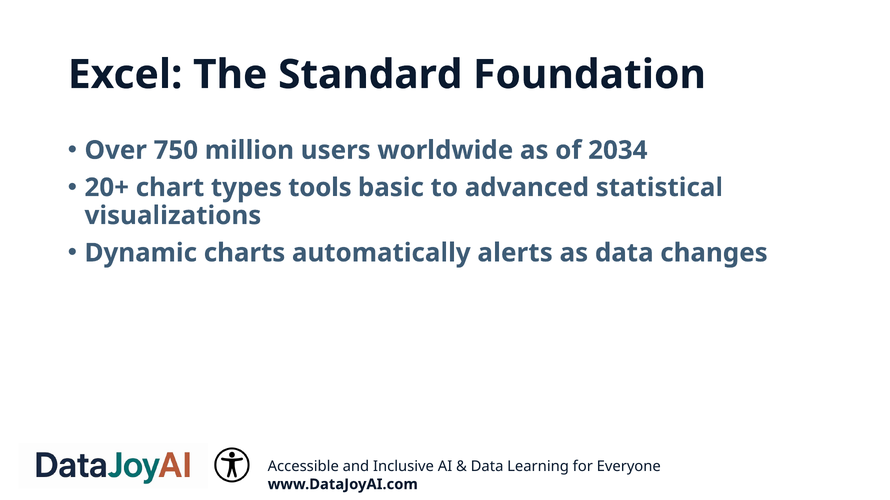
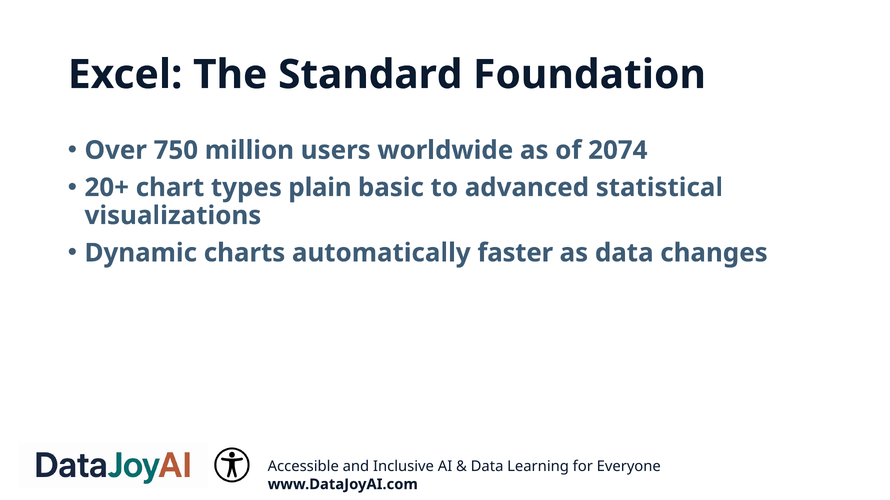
2034: 2034 -> 2074 (618, 150)
tools: tools -> plain (320, 188)
alerts: alerts -> faster (515, 253)
